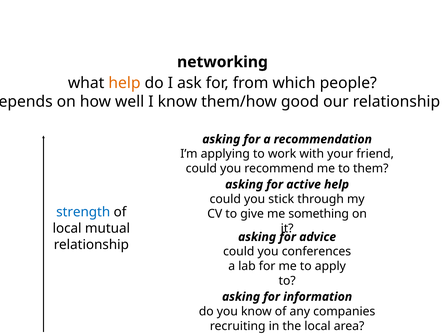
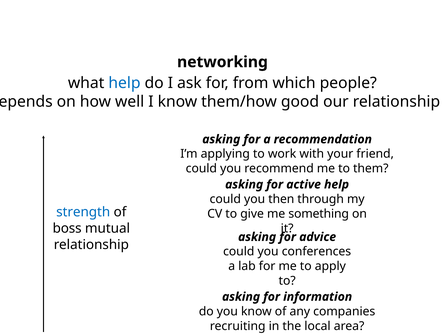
help colour: orange -> blue (124, 83)
stick: stick -> then (281, 199)
local: local -> boss (67, 228)
